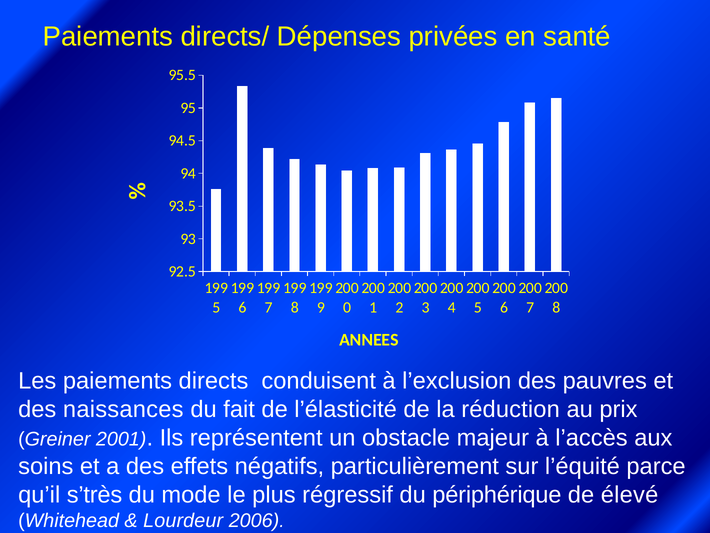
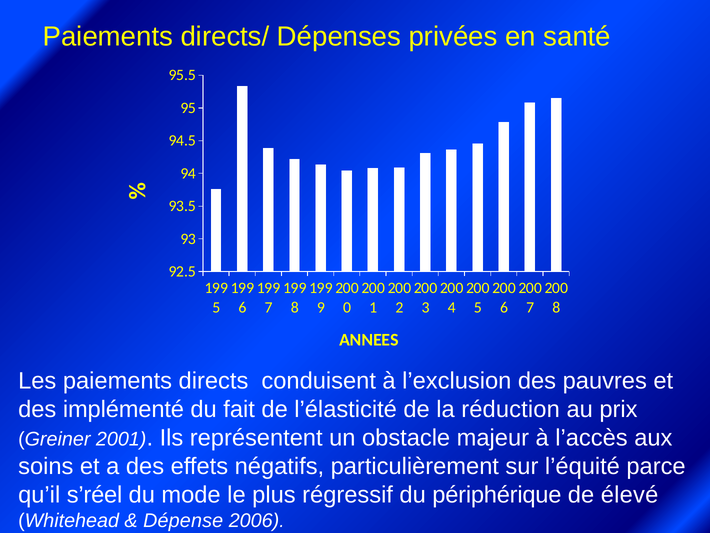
naissances: naissances -> implémenté (123, 409)
s’très: s’très -> s’réel (95, 494)
Lourdeur: Lourdeur -> Dépense (183, 520)
